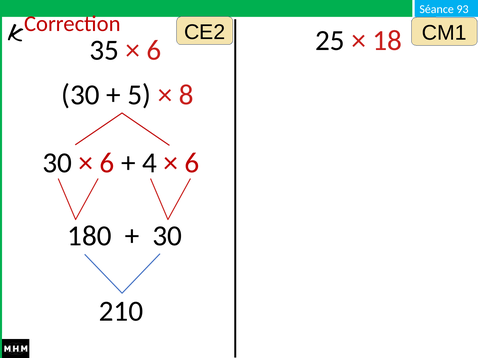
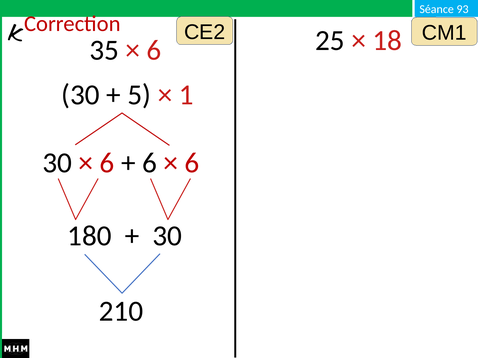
8: 8 -> 1 (186, 95)
4: 4 -> 6 (150, 163)
